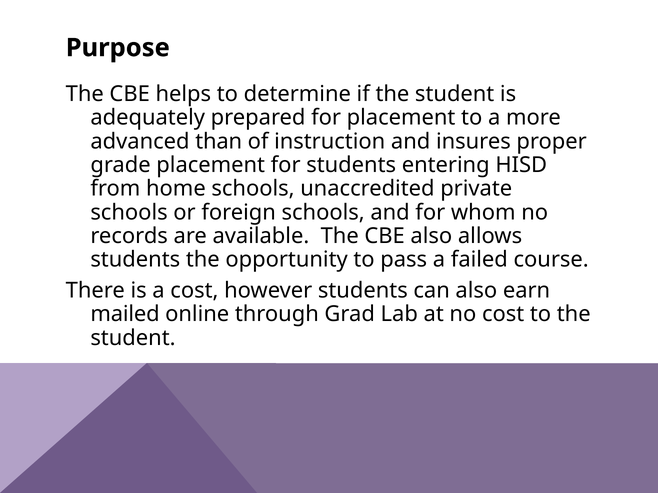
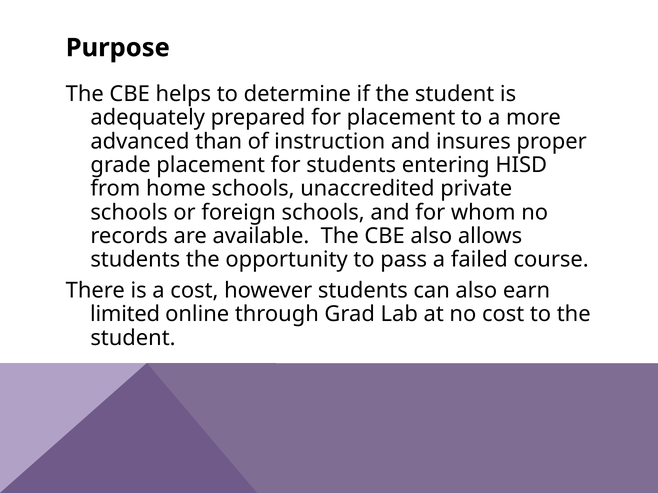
mailed: mailed -> limited (125, 315)
